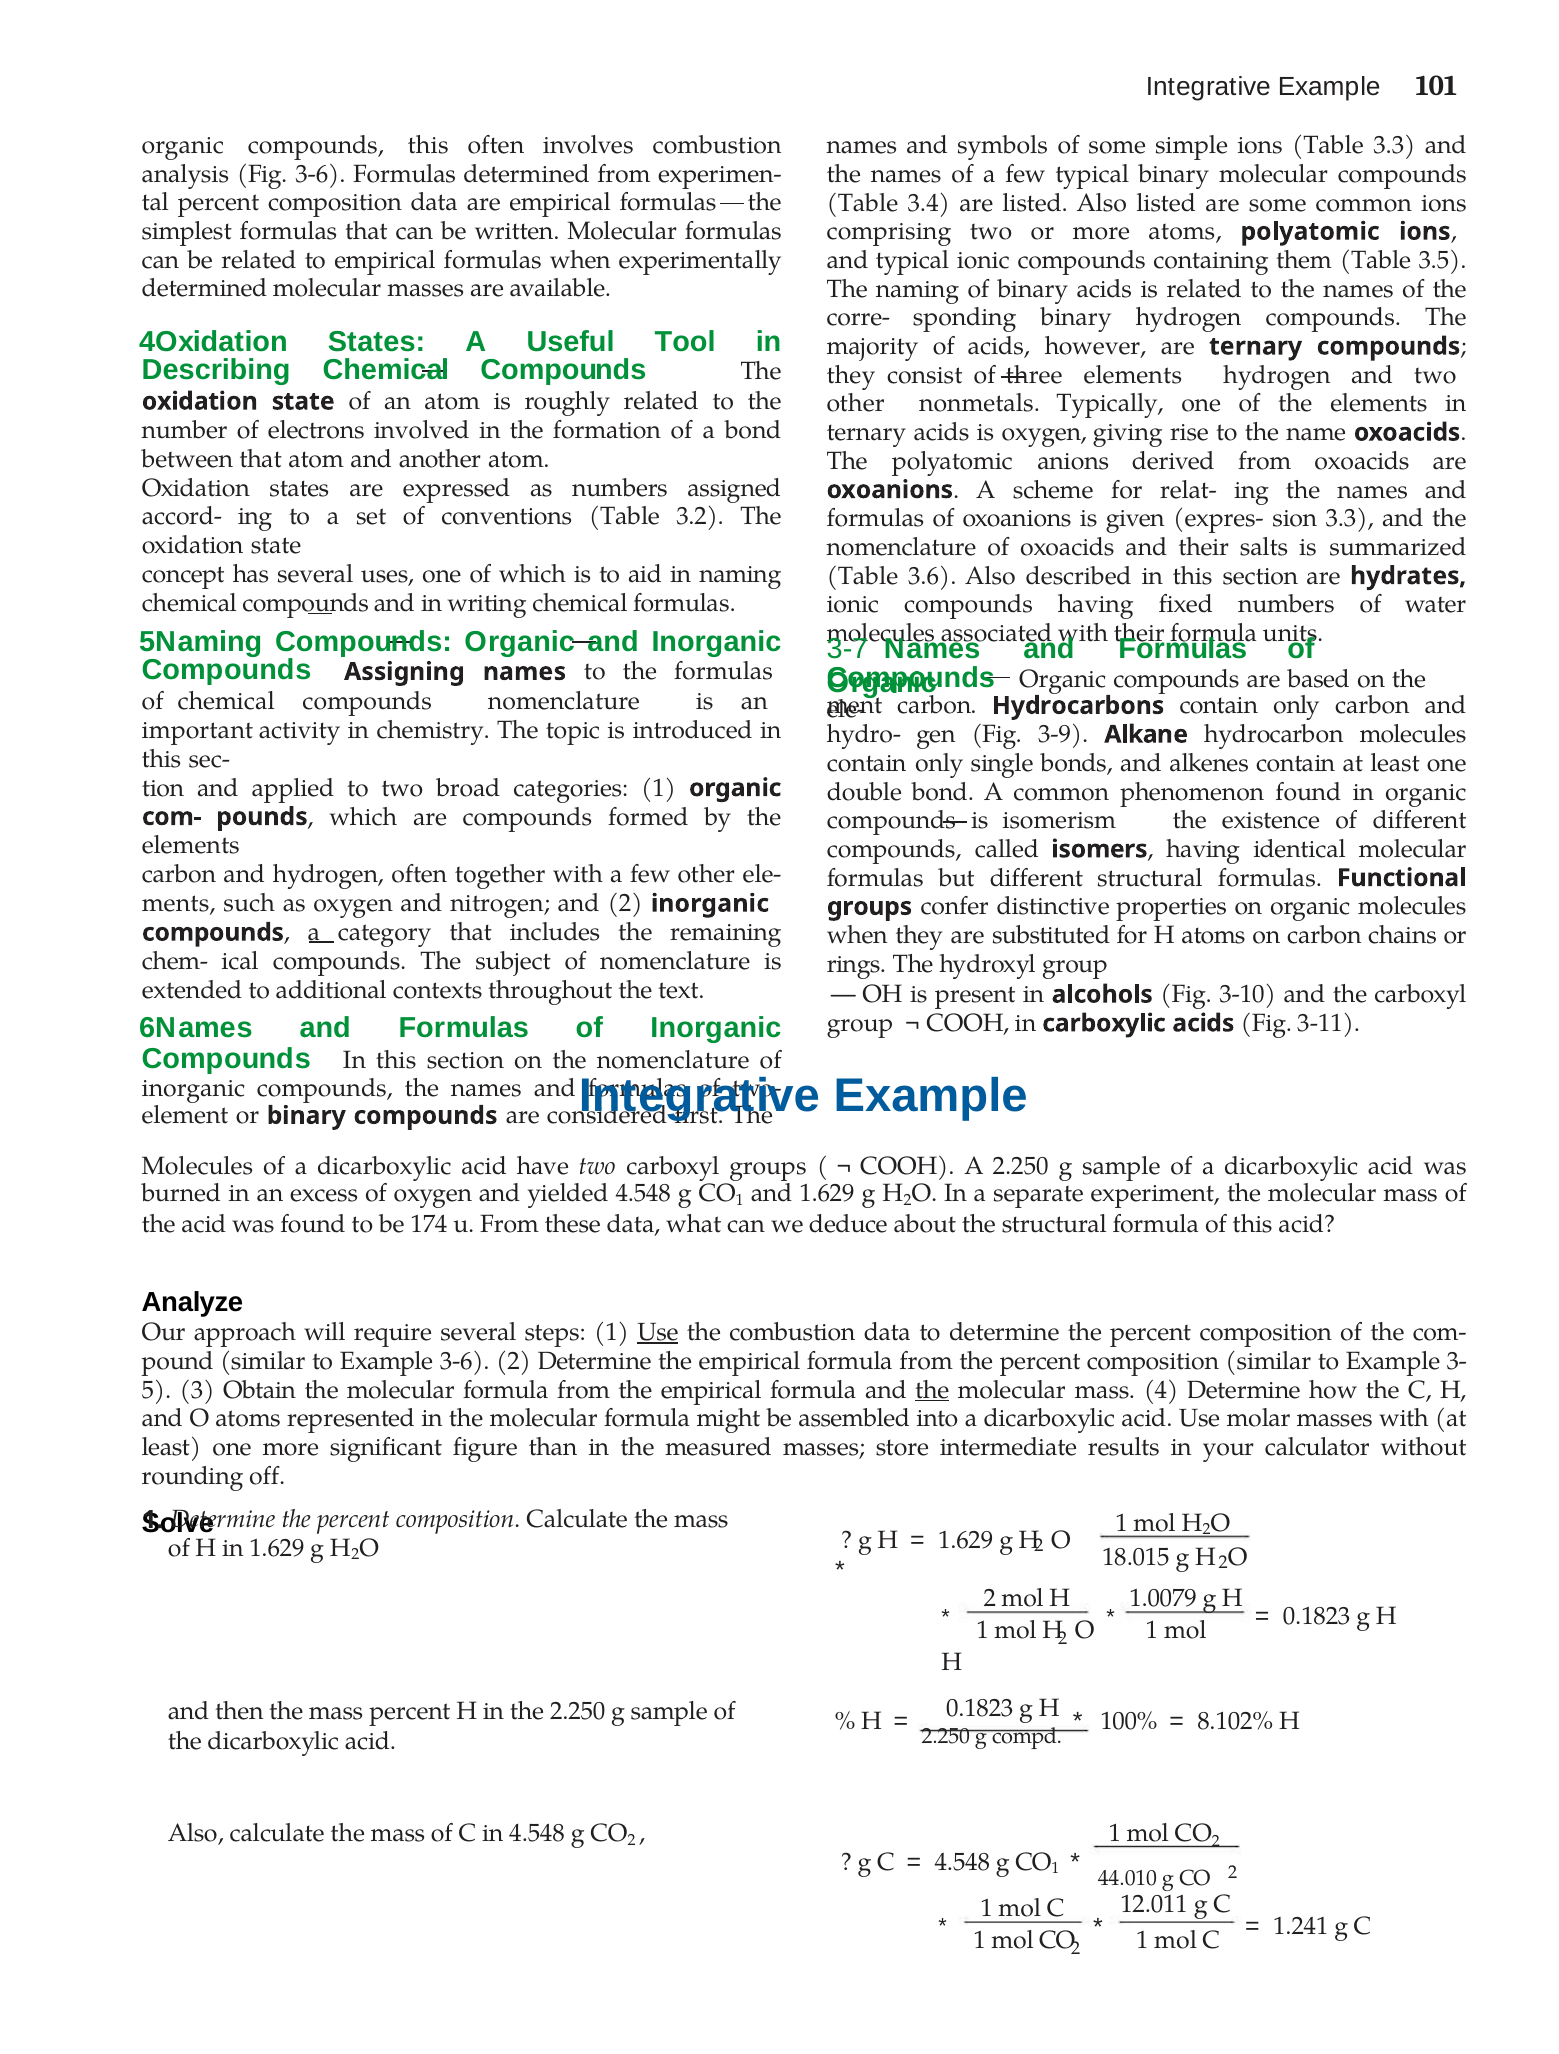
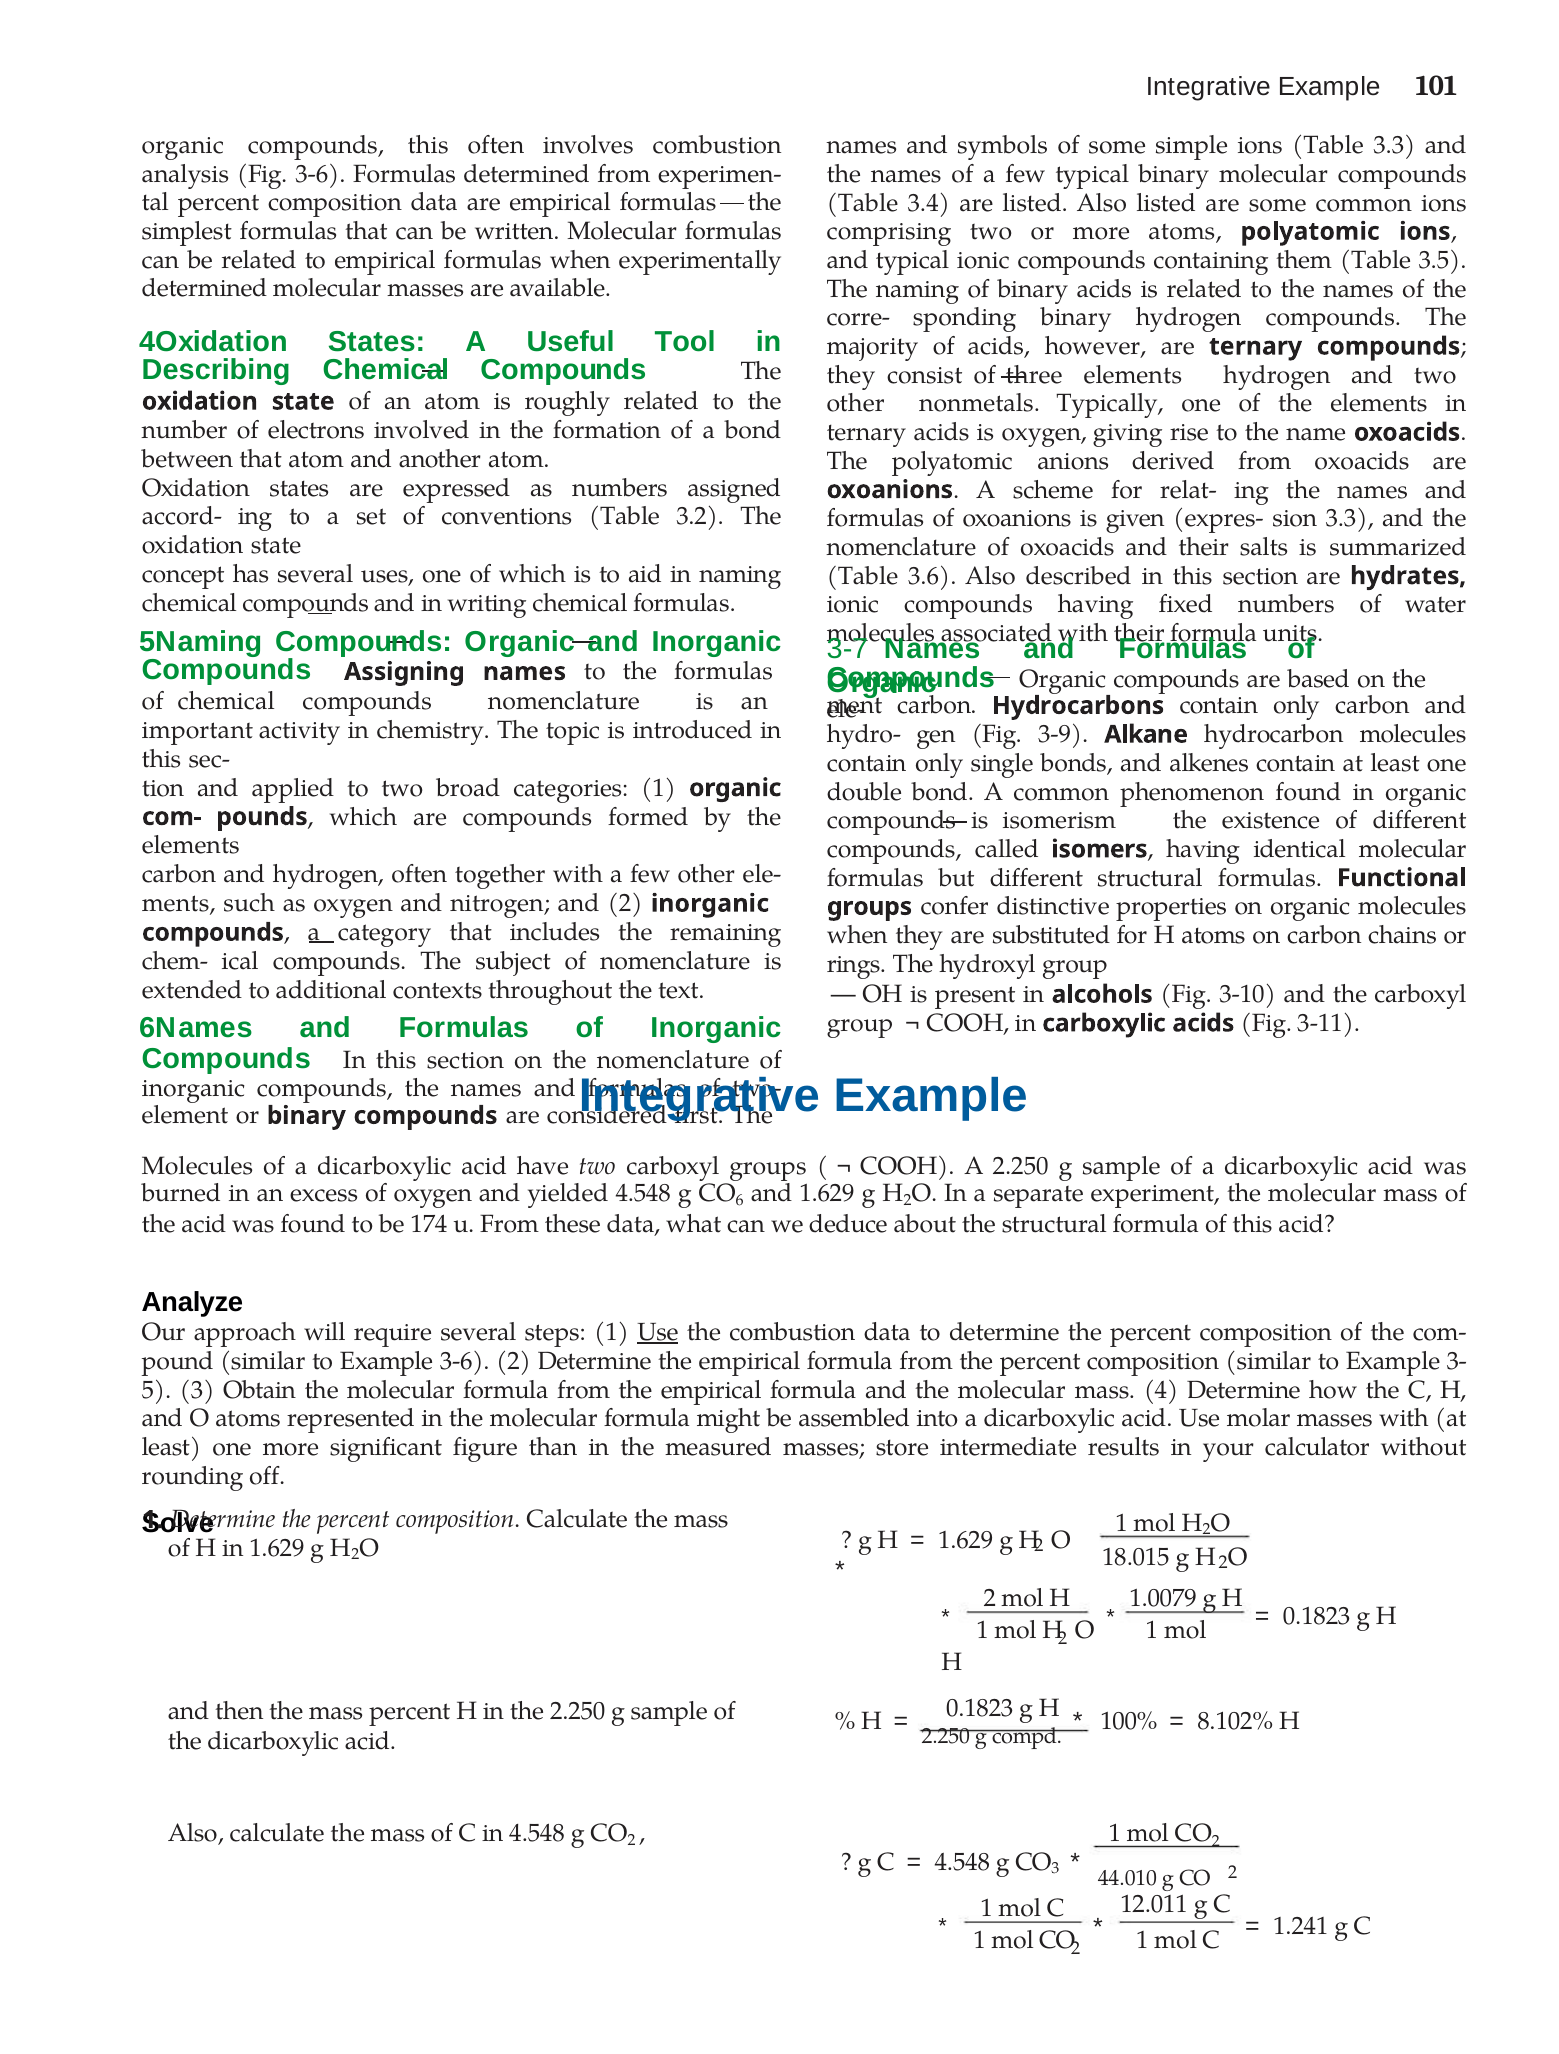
1: 1 -> 6 (740, 1201)
the underline: present -> none (932, 1391)
1: 1 -> 3 (1055, 1870)
